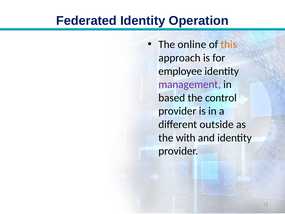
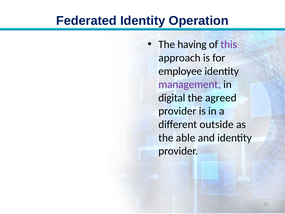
online: online -> having (192, 44)
this colour: orange -> purple (229, 44)
based: based -> digital (172, 98)
control: control -> agreed (221, 98)
with: with -> able (186, 138)
